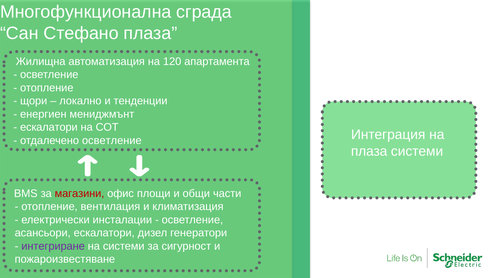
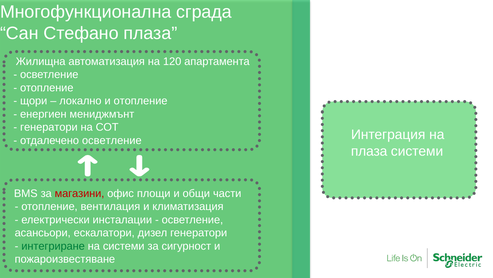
и тенденции: тенденции -> отопление (141, 101)
ескалатори: ескалатори -> генератори (49, 127)
интегриране colour: purple -> green (53, 246)
